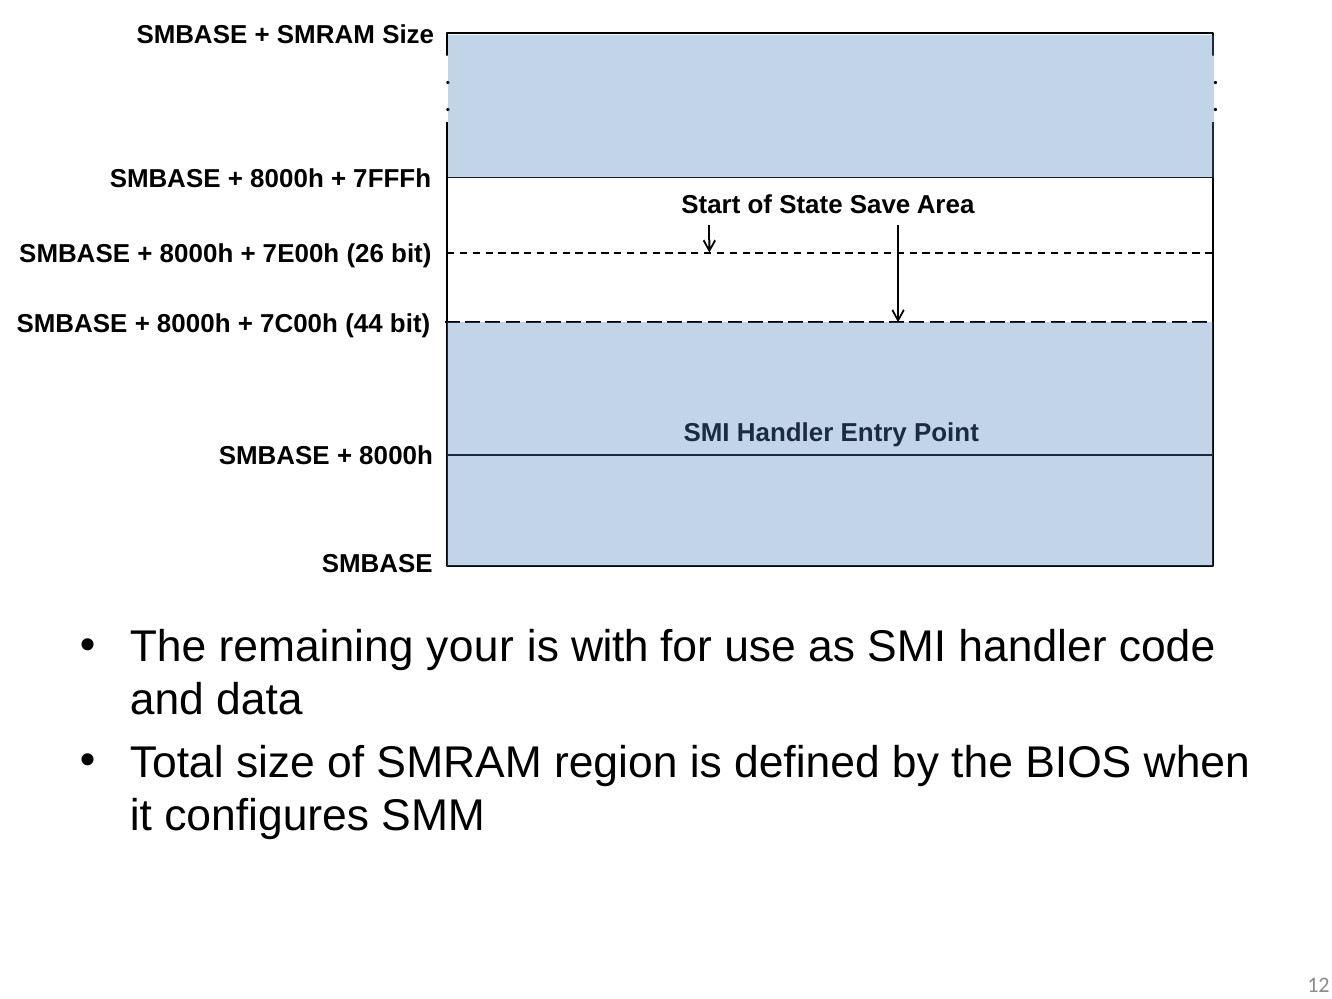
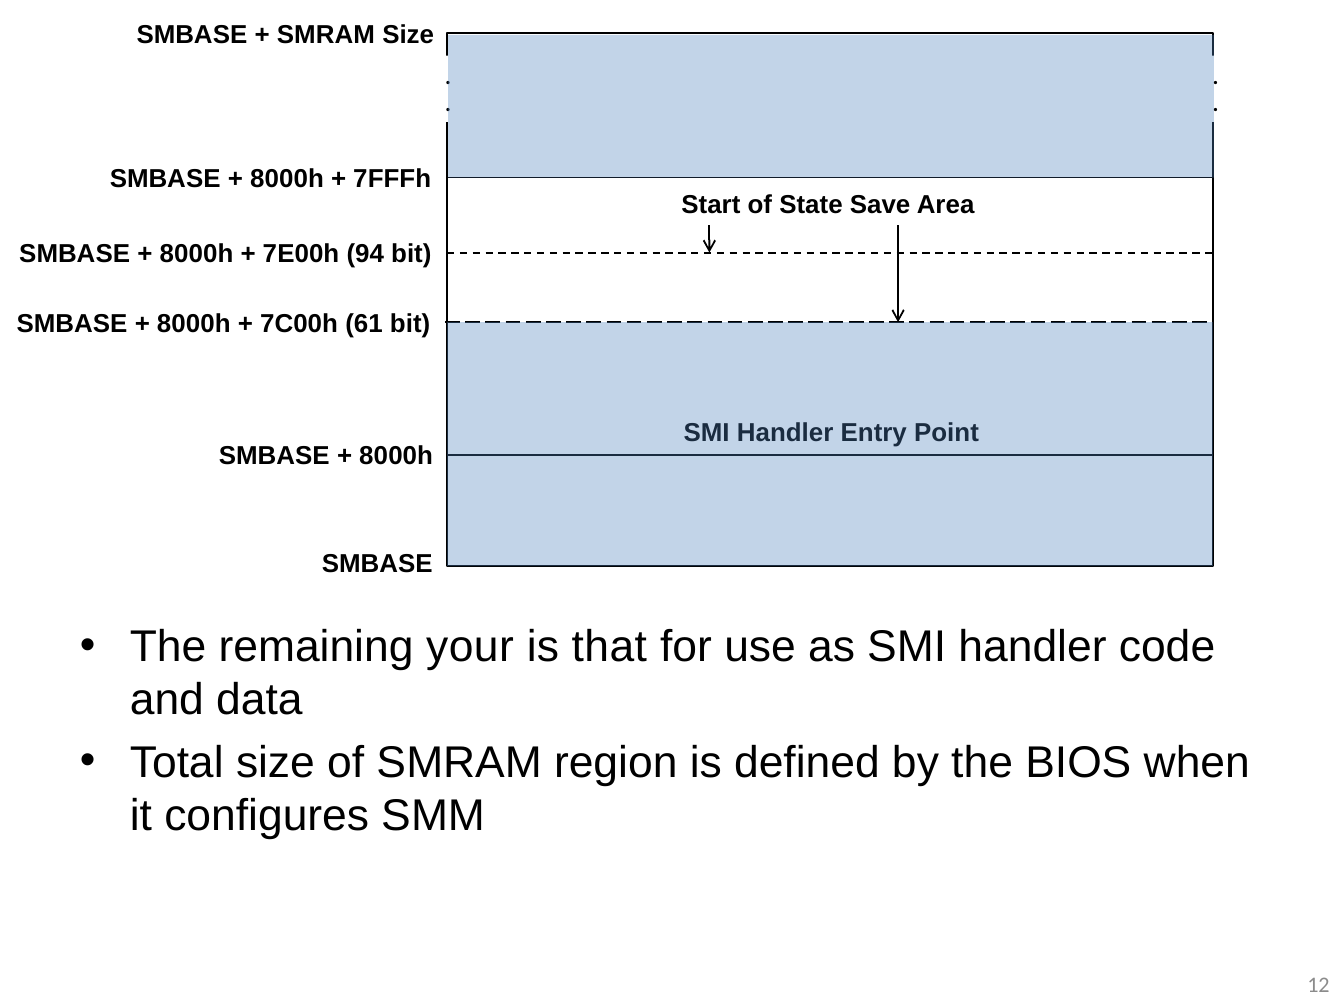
26: 26 -> 94 (365, 254)
44: 44 -> 61 (364, 324)
with: with -> that (609, 647)
